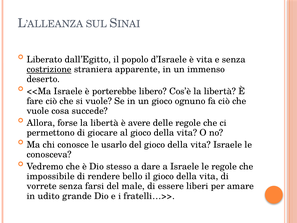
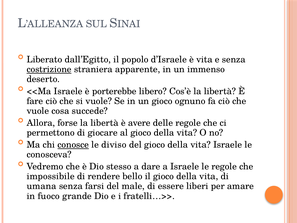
conosce underline: none -> present (73, 145)
usarlo: usarlo -> diviso (114, 145)
vorrete: vorrete -> umana (42, 186)
udito: udito -> fuoco (49, 196)
